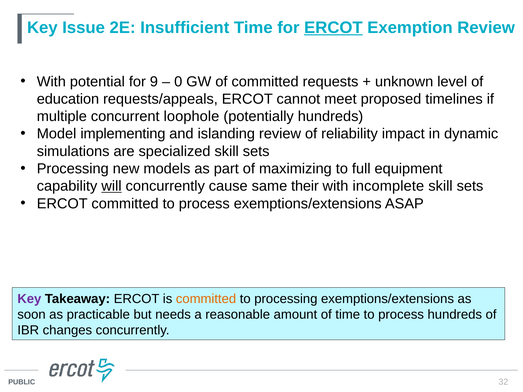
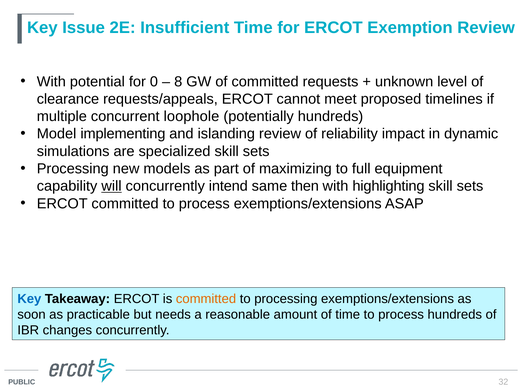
ERCOT underline: present -> none (333, 28)
9: 9 -> 0 (154, 82)
0: 0 -> 8 (178, 82)
education: education -> clearance (68, 99)
cause: cause -> intend (228, 186)
their: their -> then (305, 186)
incomplete: incomplete -> highlighting (388, 186)
Key colour: purple -> blue (29, 299)
